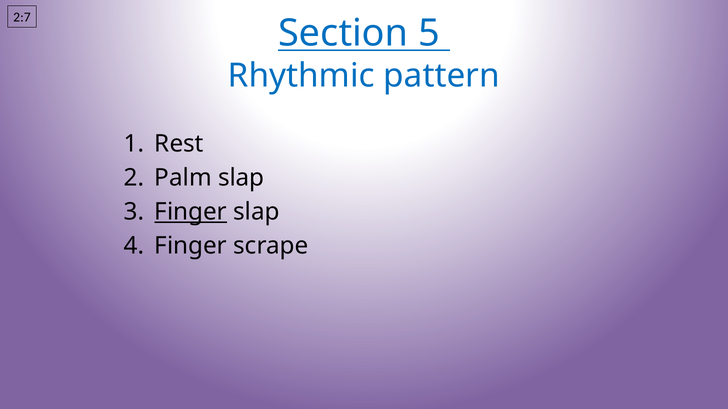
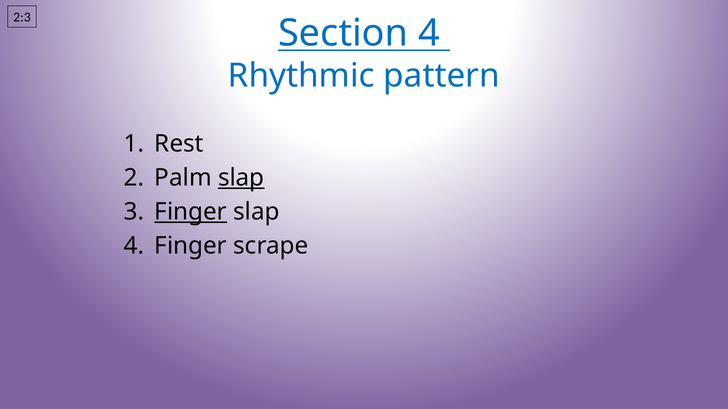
2:7: 2:7 -> 2:3 (22, 17)
Section 5: 5 -> 4 (429, 33)
slap underline: none -> present (241, 178)
